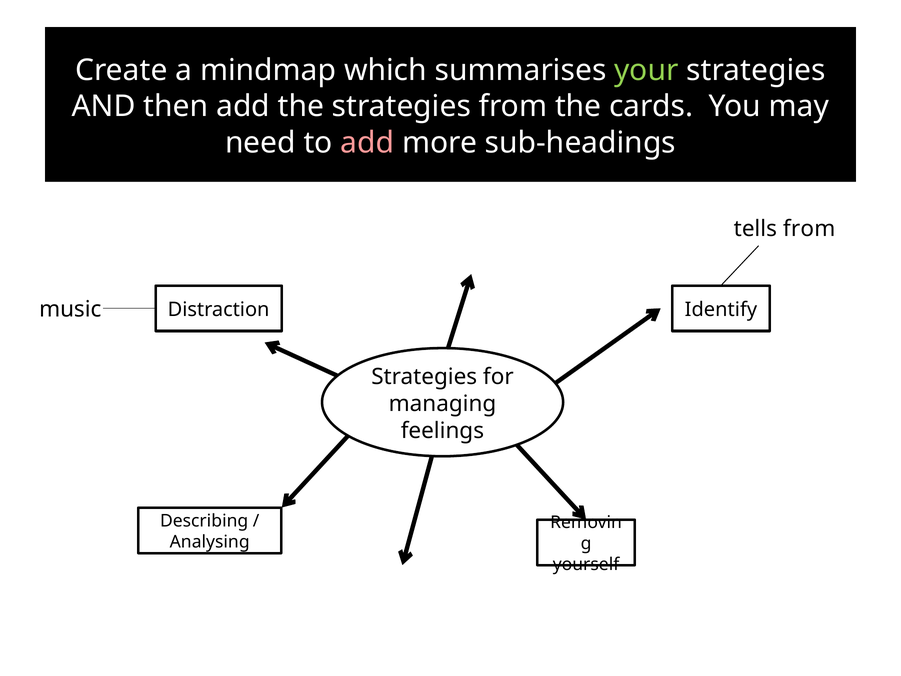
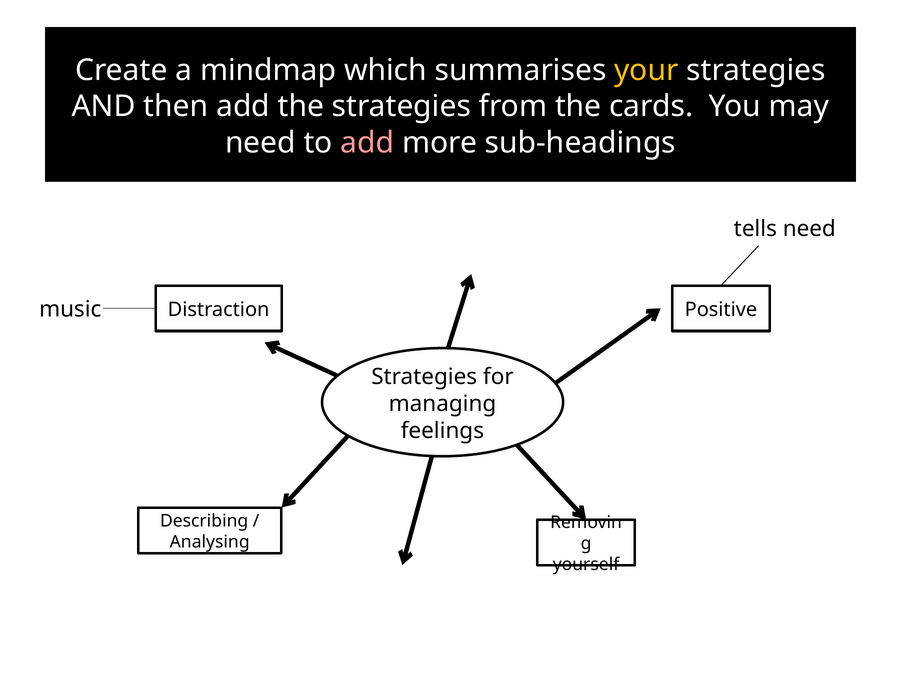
your colour: light green -> yellow (646, 70)
tells from: from -> need (809, 229)
Identify: Identify -> Positive (721, 310)
